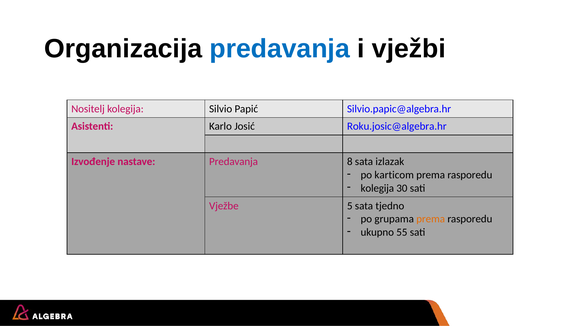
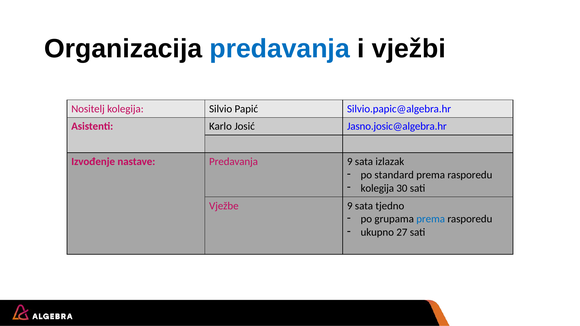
Roku.josic@algebra.hr: Roku.josic@algebra.hr -> Jasno.josic@algebra.hr (397, 126)
Predavanja 8: 8 -> 9 (350, 162)
karticom: karticom -> standard (394, 175)
Vježbe 5: 5 -> 9 (350, 206)
prema colour: orange -> blue (431, 219)
55: 55 -> 27 (402, 233)
